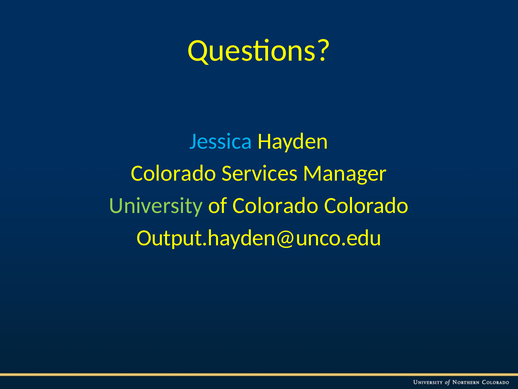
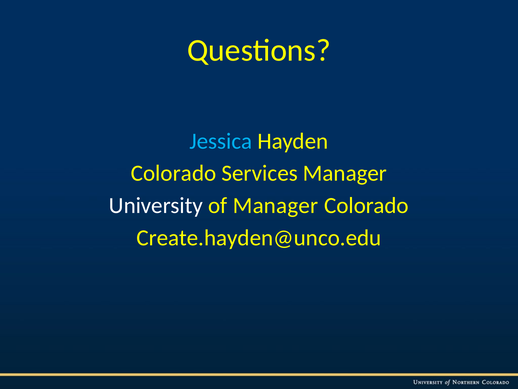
University colour: light green -> white (156, 205)
of Colorado: Colorado -> Manager (276, 205)
Output.hayden@unco.edu: Output.hayden@unco.edu -> Create.hayden@unco.edu (259, 238)
